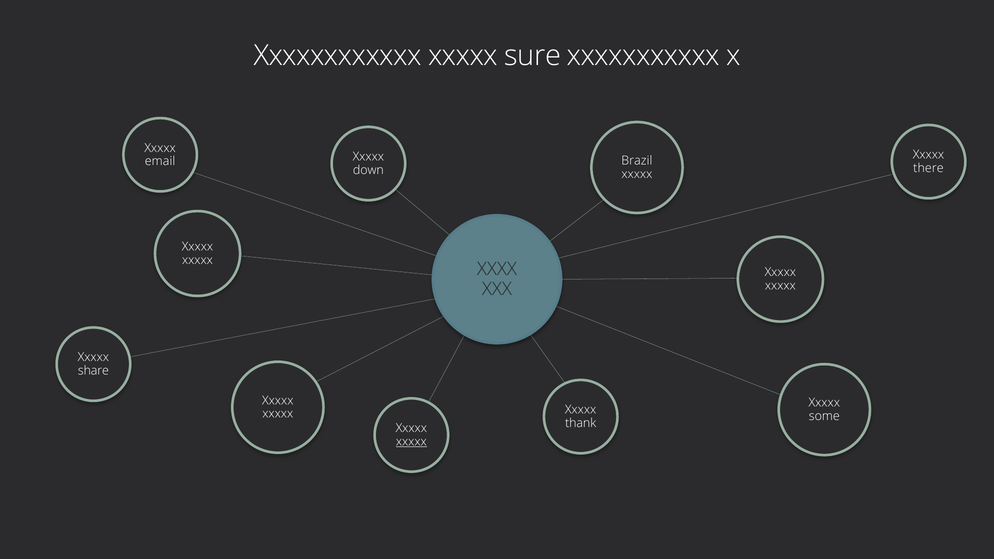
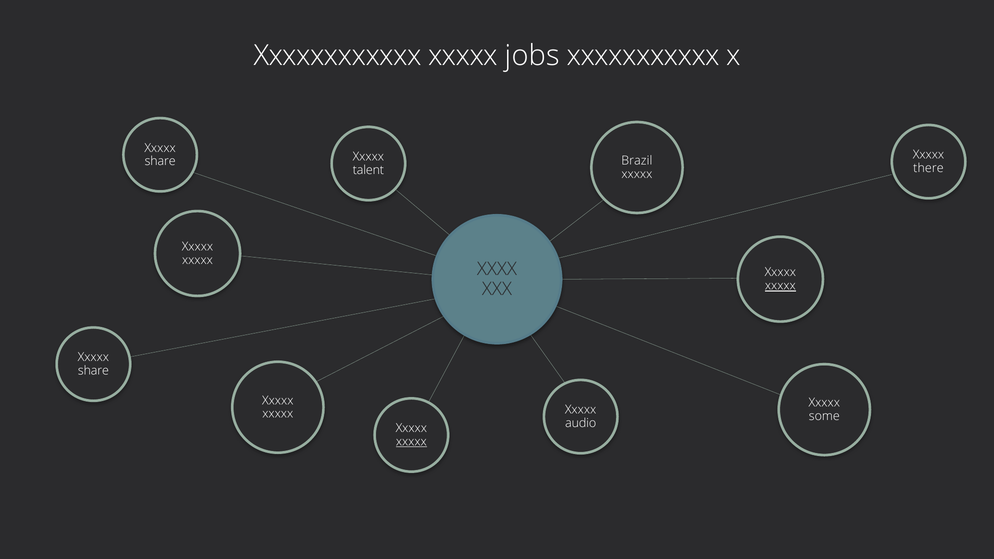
sure: sure -> jobs (532, 56)
email: email -> share (160, 161)
down: down -> talent (368, 170)
xxxxx underline: none -> present (780, 286)
thank: thank -> audio (581, 423)
